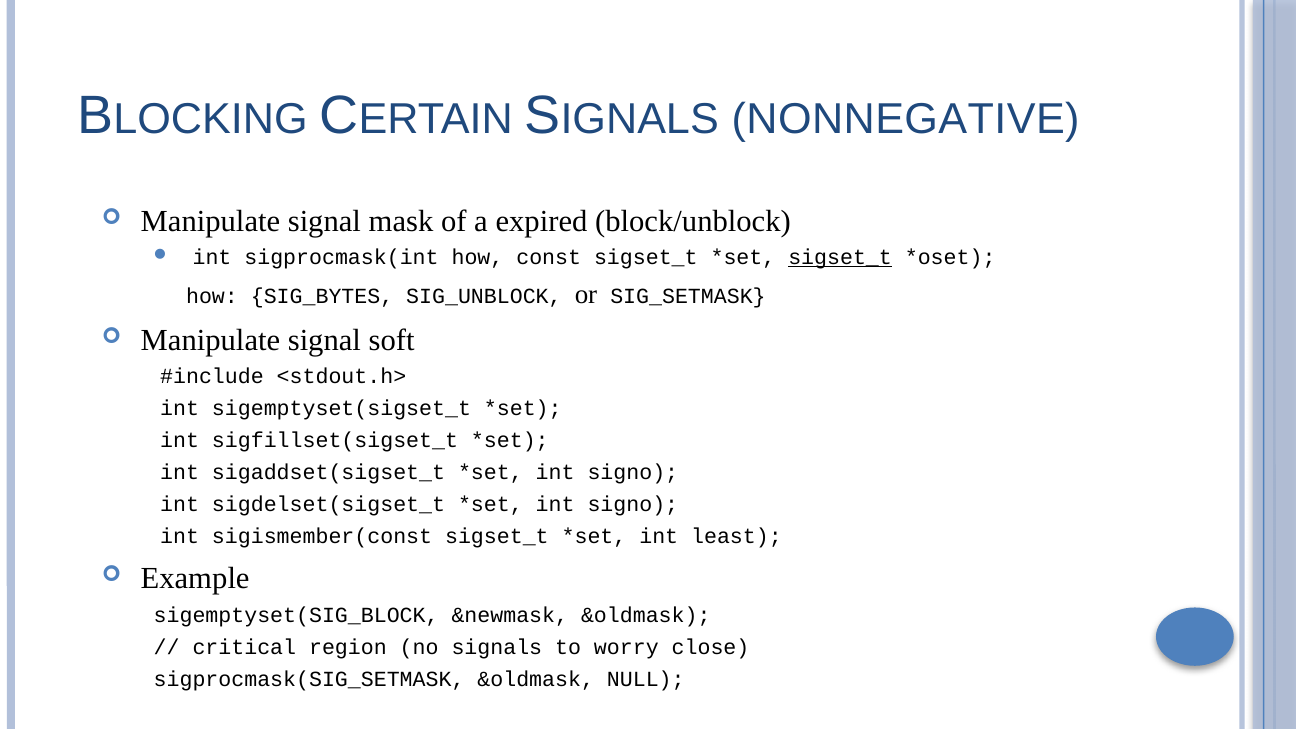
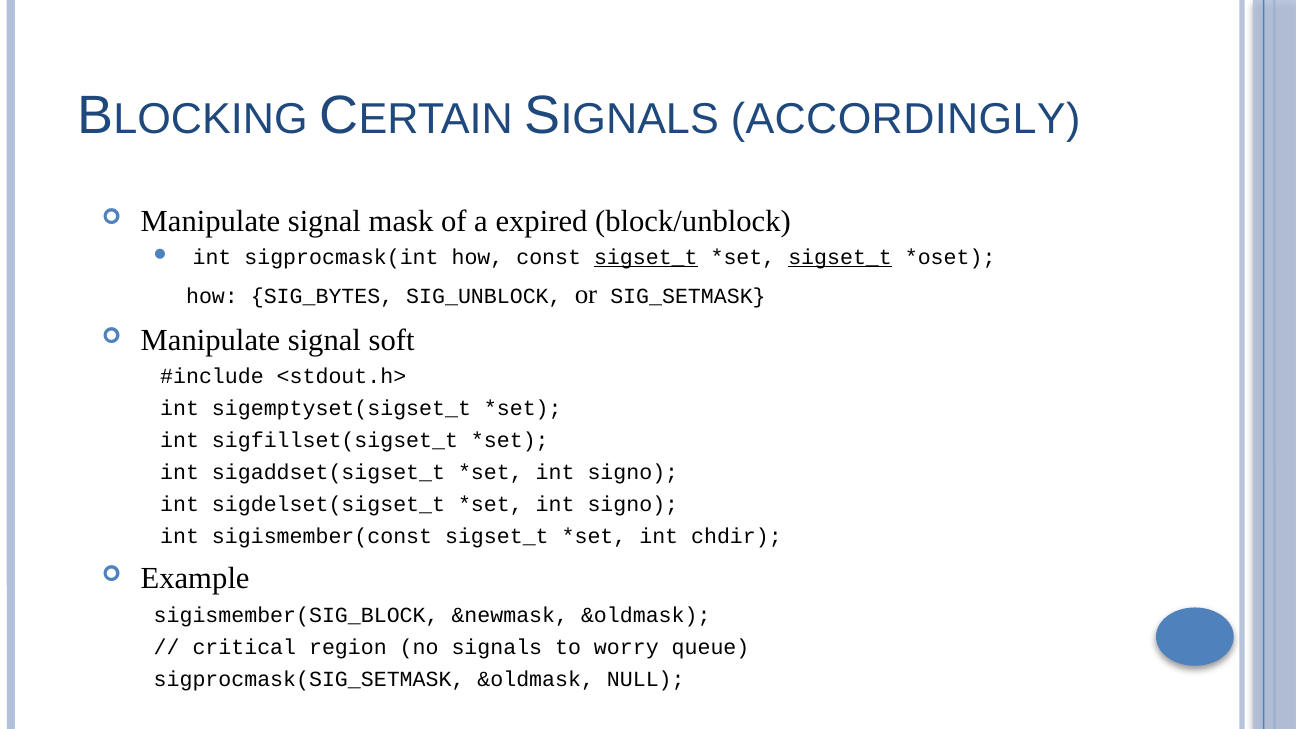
NONNEGATIVE: NONNEGATIVE -> ACCORDINGLY (906, 119)
sigset_t underline: none -> present (646, 258)
least: least -> chdir (736, 536)
sigemptyset(SIG_BLOCK: sigemptyset(SIG_BLOCK -> sigismember(SIG_BLOCK (296, 615)
close: close -> queue (711, 647)
